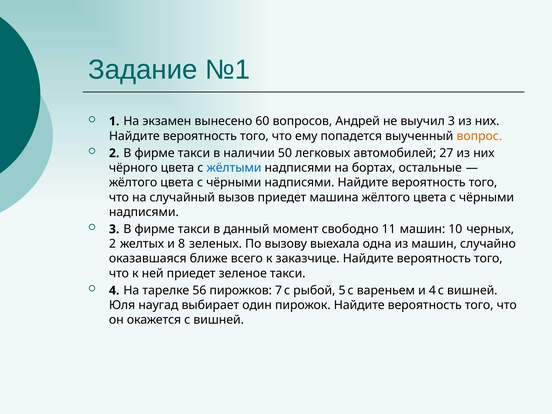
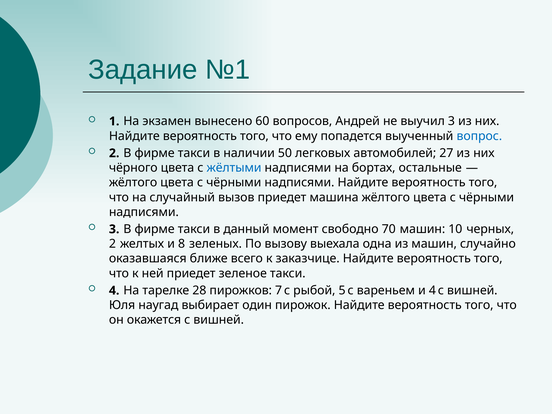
вопрос colour: orange -> blue (479, 136)
11: 11 -> 70 (389, 229)
56: 56 -> 28 (199, 290)
